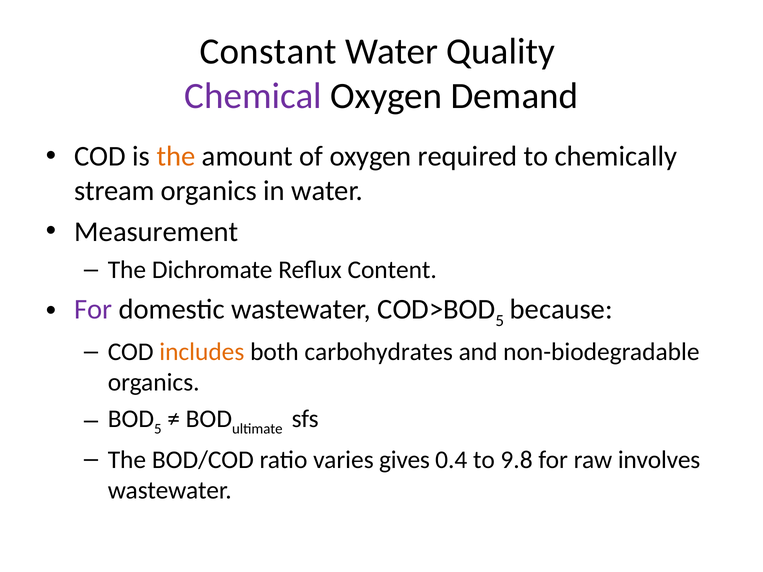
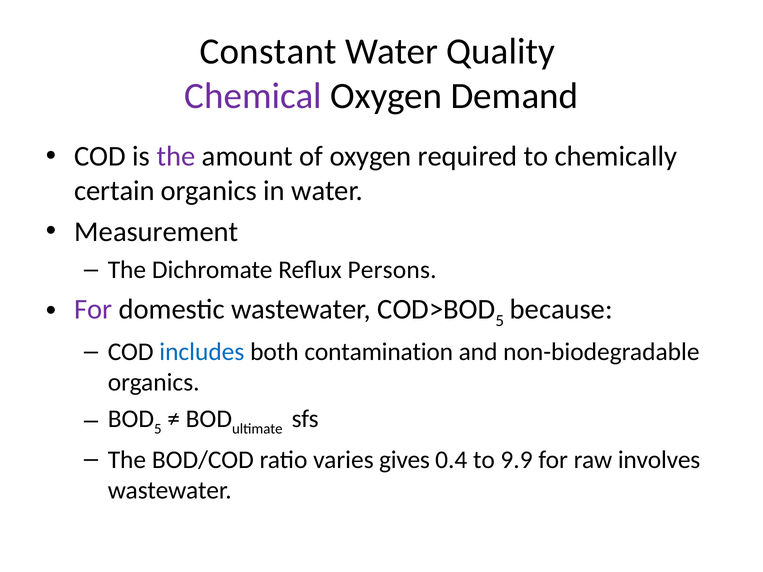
the colour: orange -> purple (176, 157)
stream: stream -> certain (114, 191)
Content: Content -> Persons (392, 270)
includes colour: orange -> blue (202, 352)
carbohydrates: carbohydrates -> contamination (379, 352)
9.8: 9.8 -> 9.9 (517, 460)
